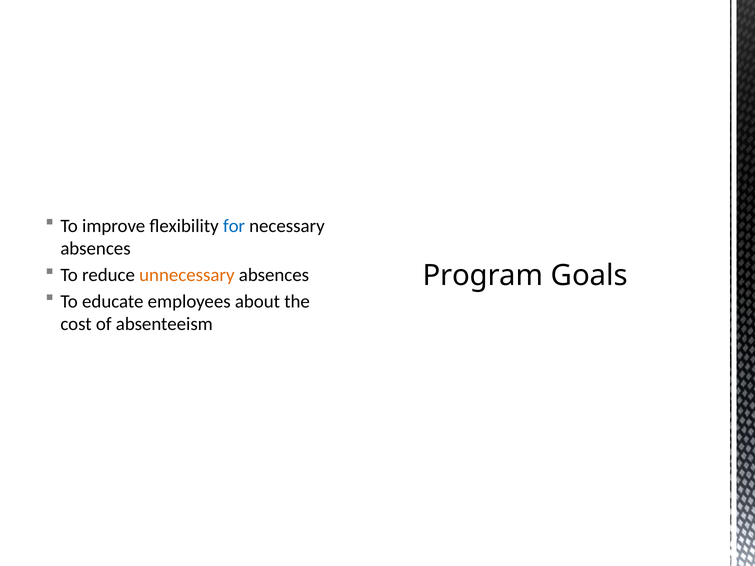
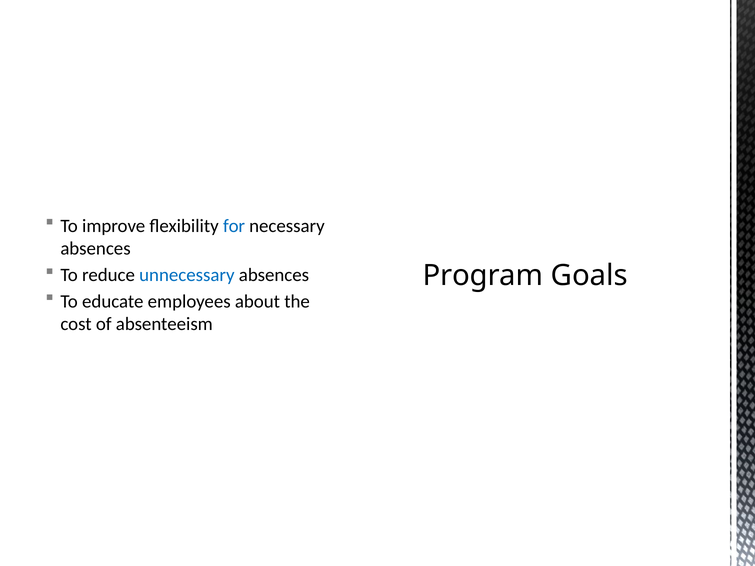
unnecessary colour: orange -> blue (187, 275)
